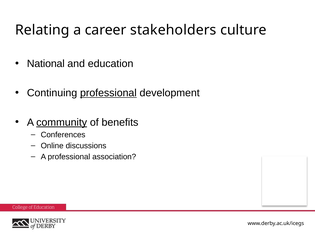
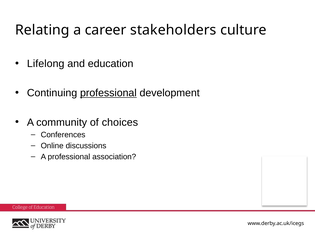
National: National -> Lifelong (46, 64)
community underline: present -> none (62, 122)
benefits: benefits -> choices (120, 122)
